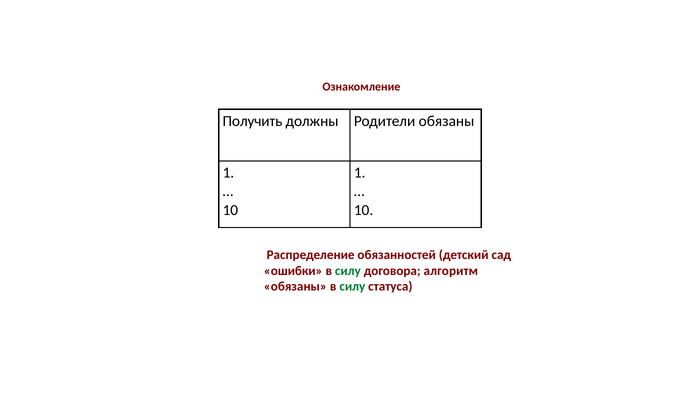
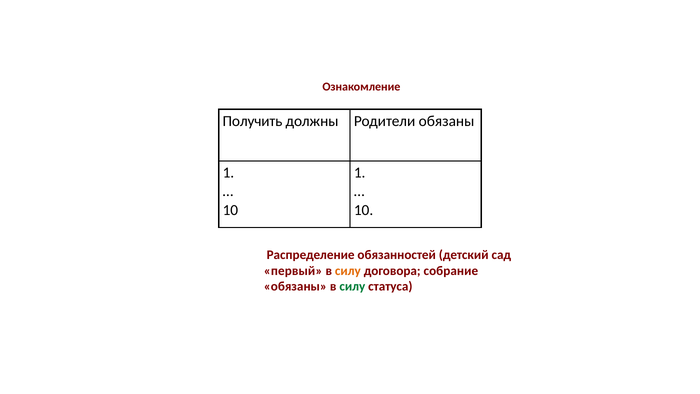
ошибки: ошибки -> первый (293, 271)
силу colour: green -> orange (348, 271)
алгоритм: алгоритм -> собрание (451, 271)
